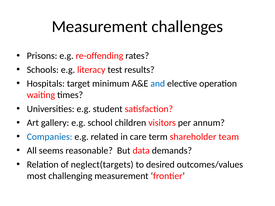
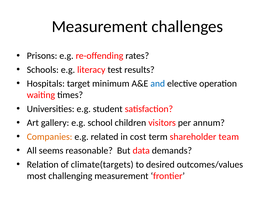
Companies colour: blue -> orange (50, 137)
care: care -> cost (138, 137)
neglect(targets: neglect(targets -> climate(targets (102, 165)
